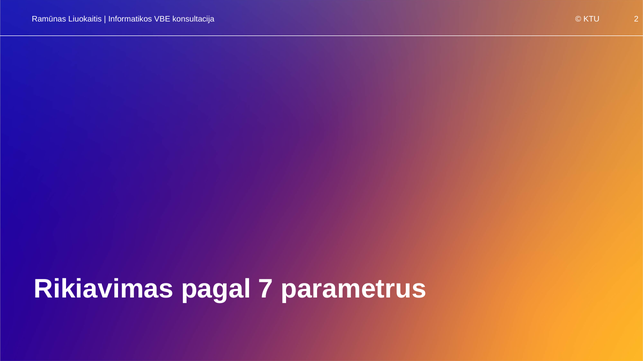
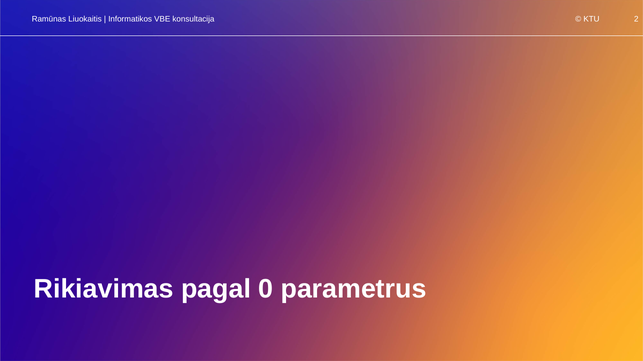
7: 7 -> 0 (266, 289)
